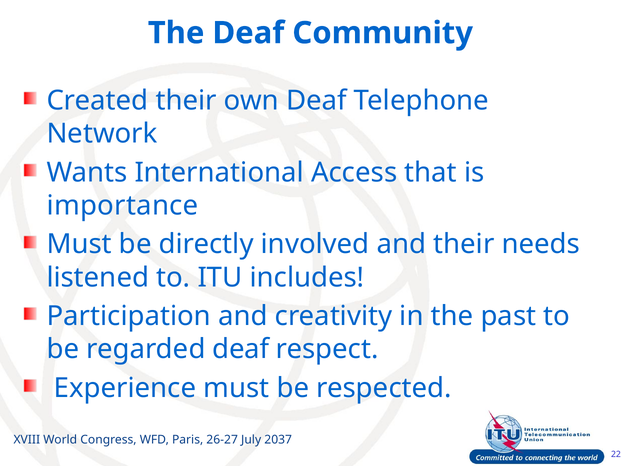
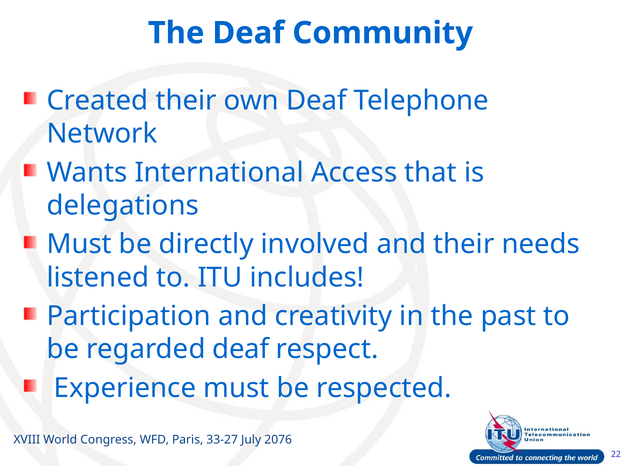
importance: importance -> delegations (123, 206)
26-27: 26-27 -> 33-27 (222, 440)
2037: 2037 -> 2076 (278, 440)
